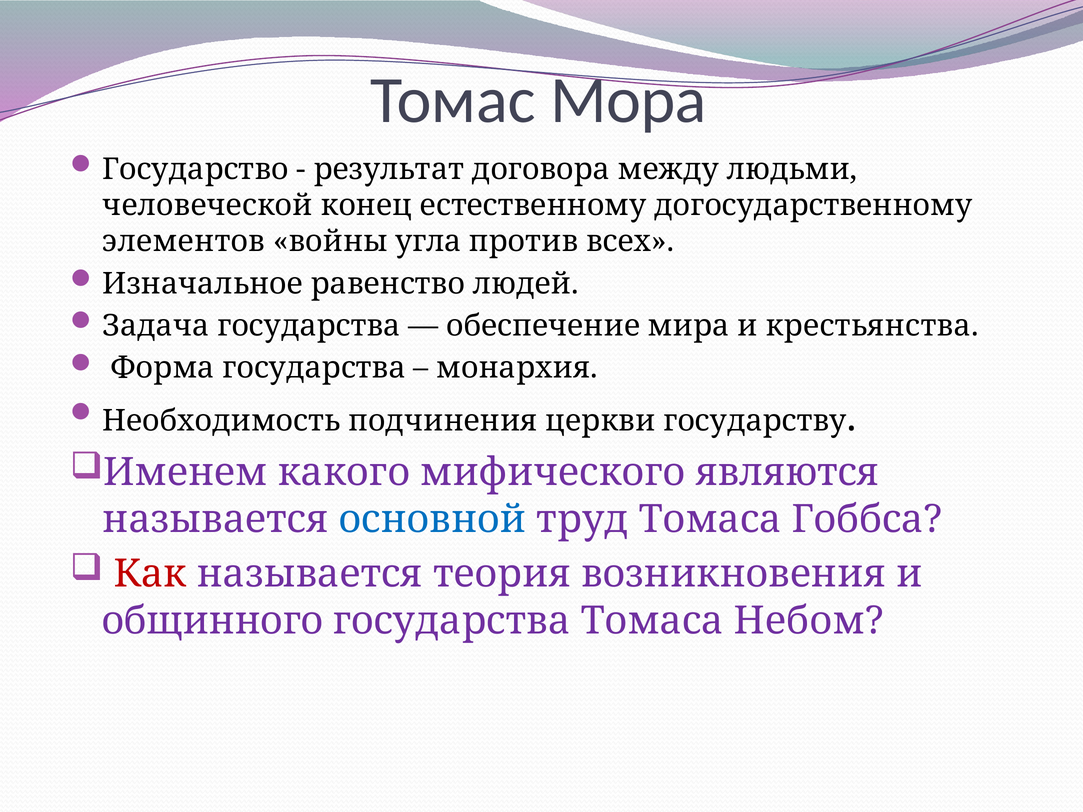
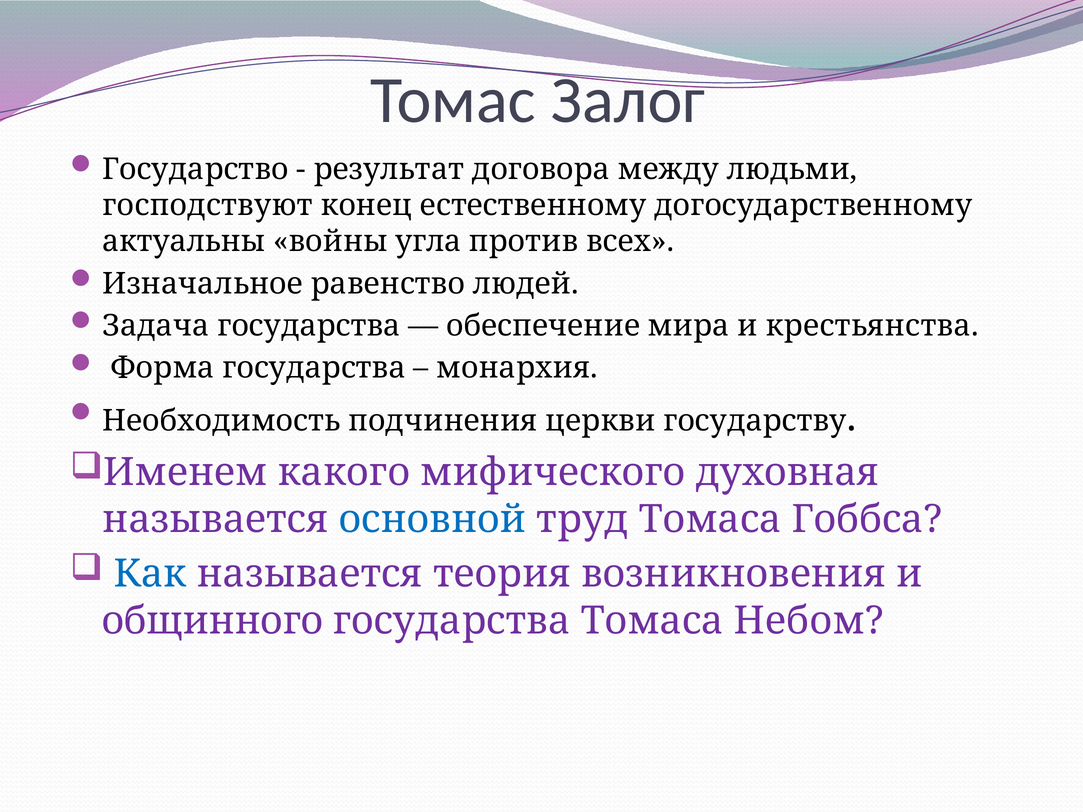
Мора: Мора -> Залог (628, 100)
человеческой: человеческой -> господствуют (208, 206)
элементов: элементов -> актуальны (184, 242)
являются: являются -> духовная (787, 473)
Как colour: red -> blue (150, 574)
